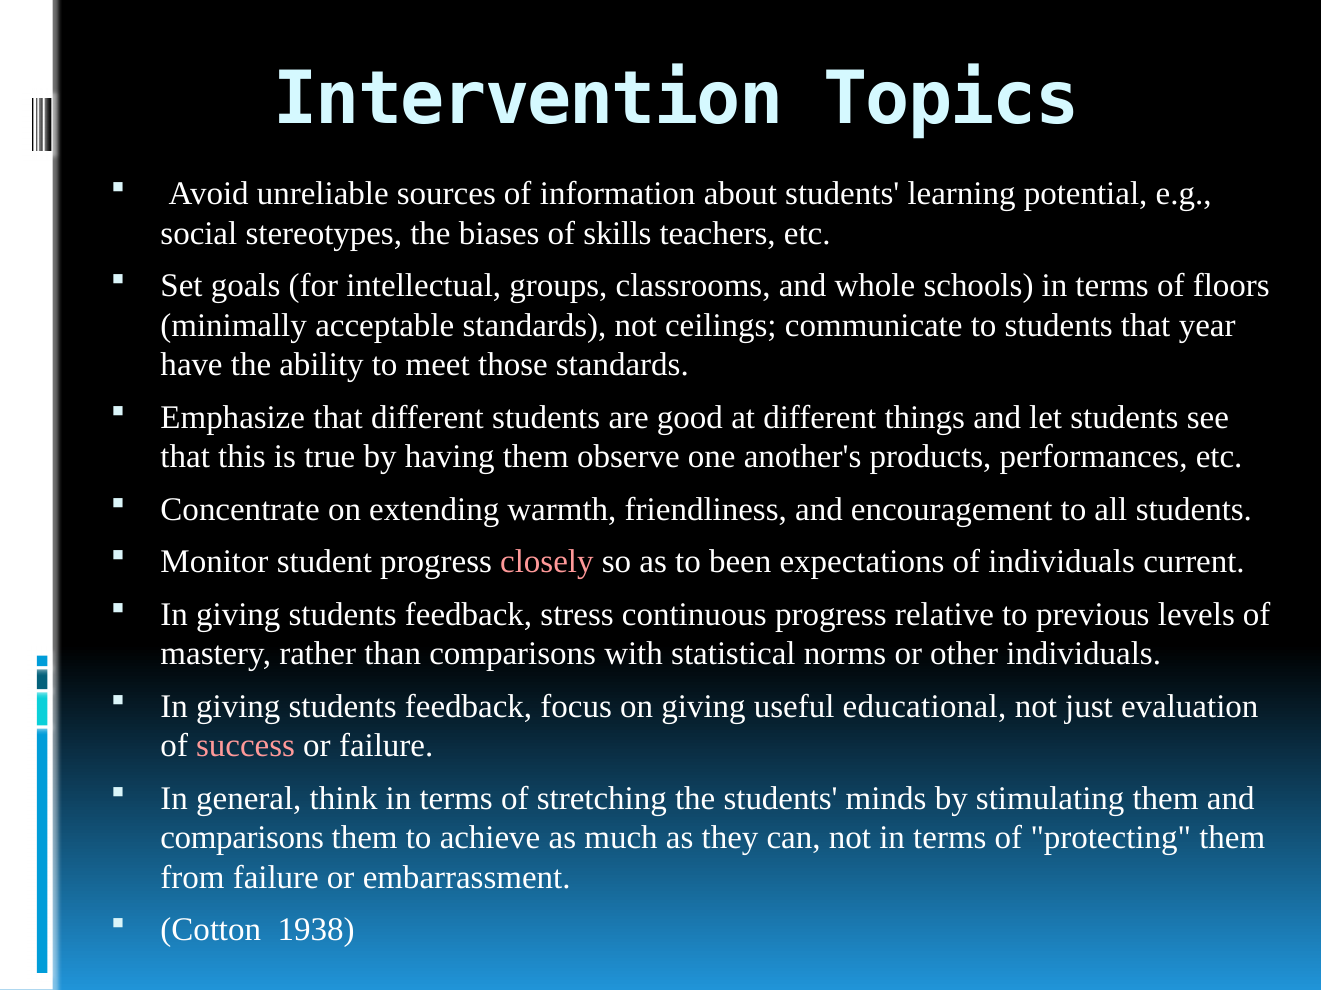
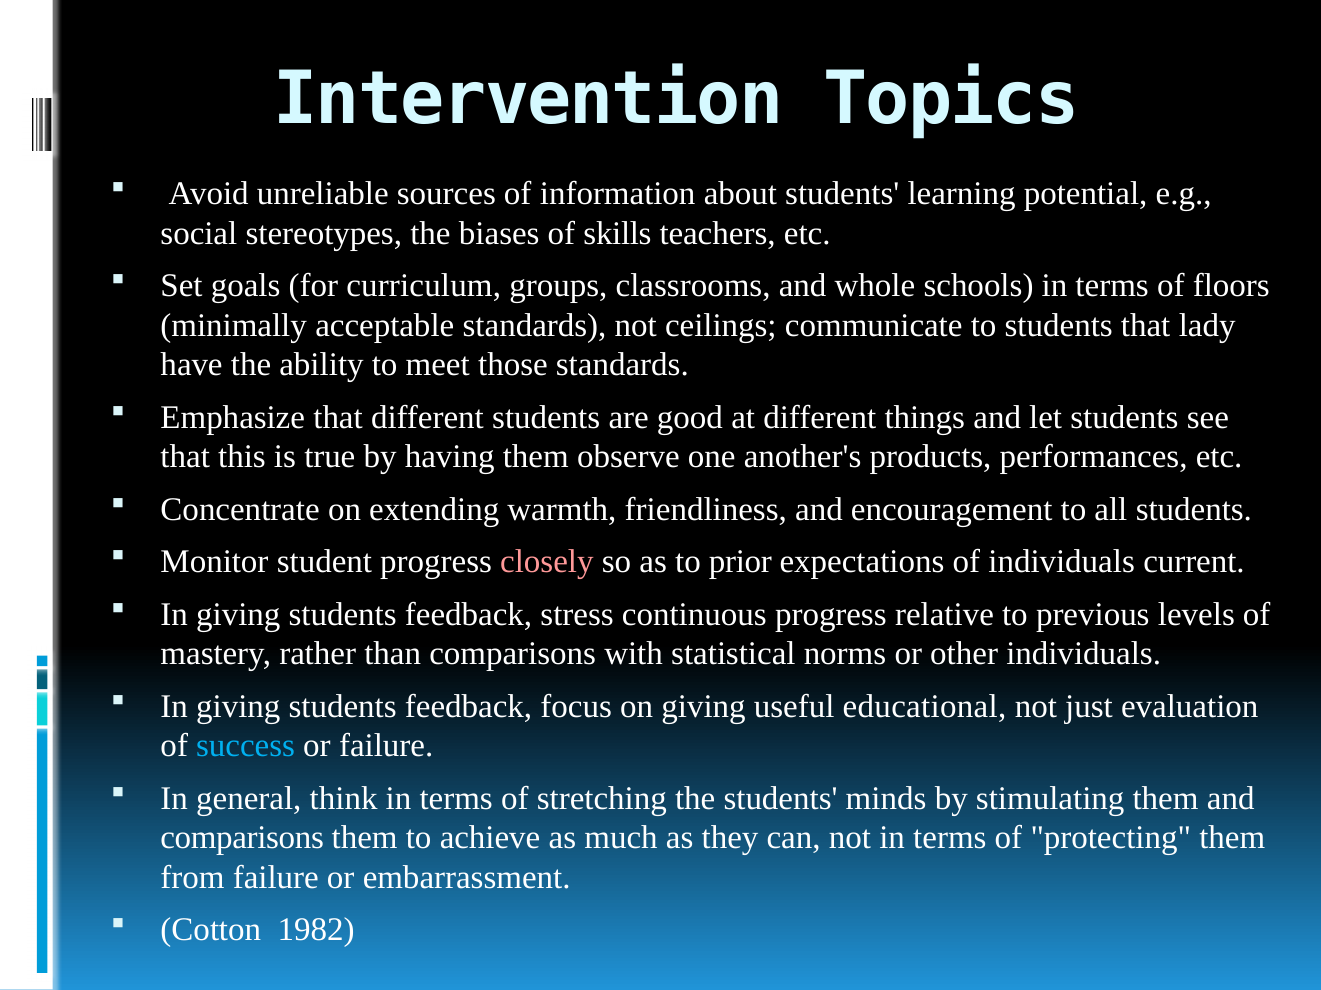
intellectual: intellectual -> curriculum (424, 286)
year: year -> lady (1207, 325)
been: been -> prior (740, 562)
success colour: pink -> light blue (246, 746)
1938: 1938 -> 1982 (316, 931)
